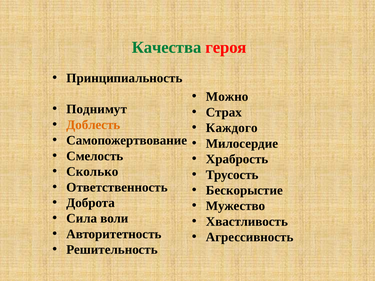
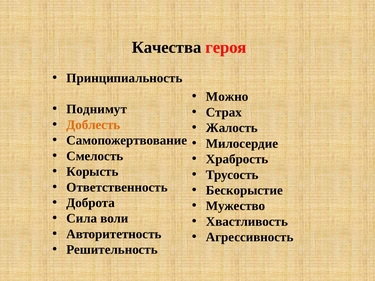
Качества colour: green -> black (167, 47)
Каждого: Каждого -> Жалость (232, 128)
Сколько: Сколько -> Корысть (92, 172)
